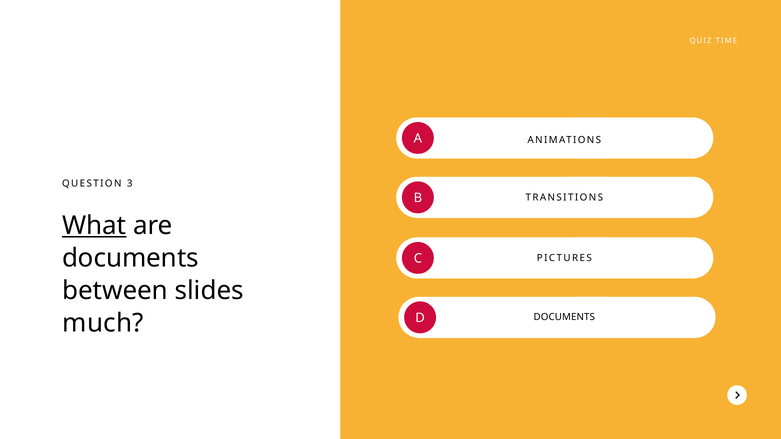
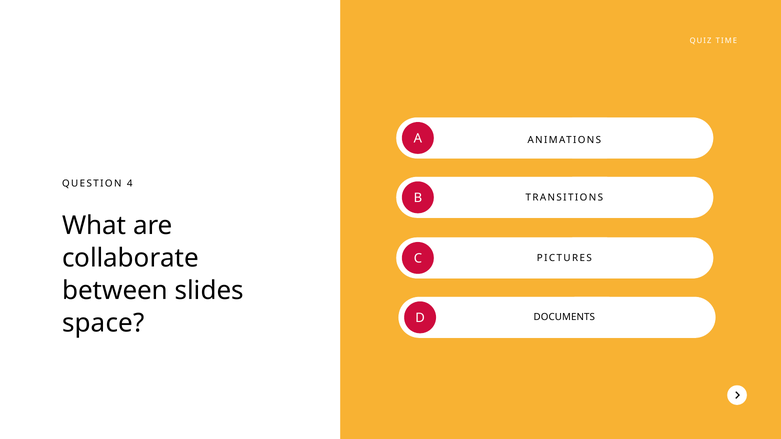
3: 3 -> 4 (130, 184)
What underline: present -> none (94, 226)
documents: documents -> collaborate (130, 258)
much: much -> space (103, 323)
